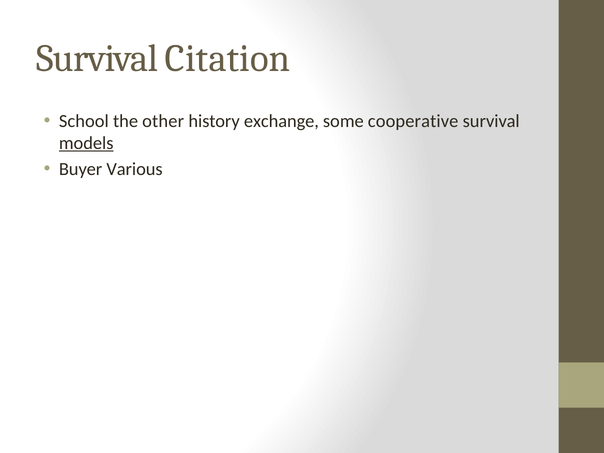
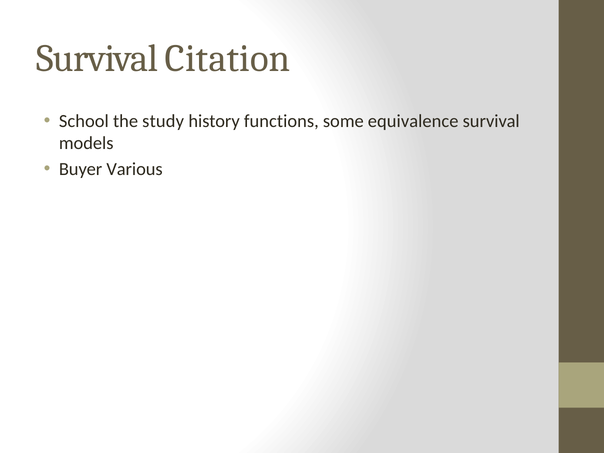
other: other -> study (163, 121)
exchange: exchange -> functions (281, 121)
cooperative: cooperative -> equivalence (413, 121)
models underline: present -> none (86, 143)
